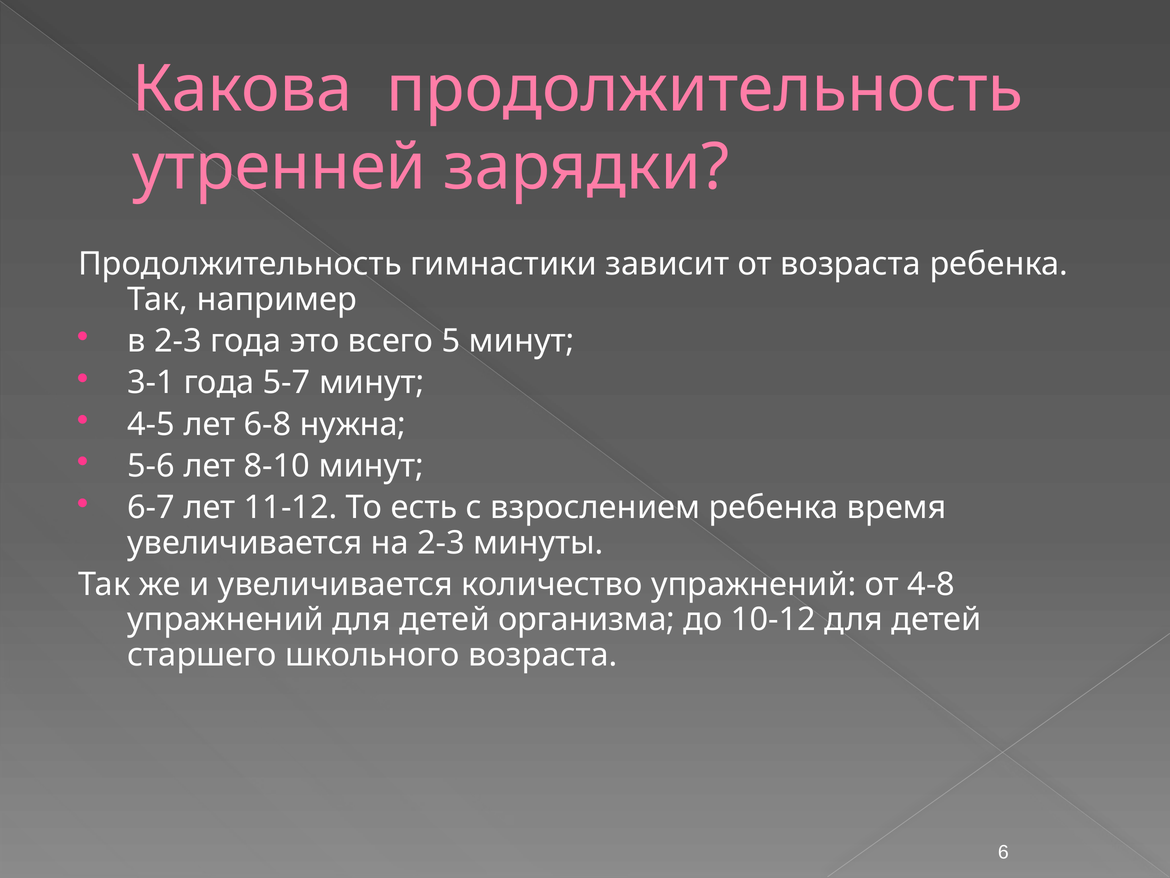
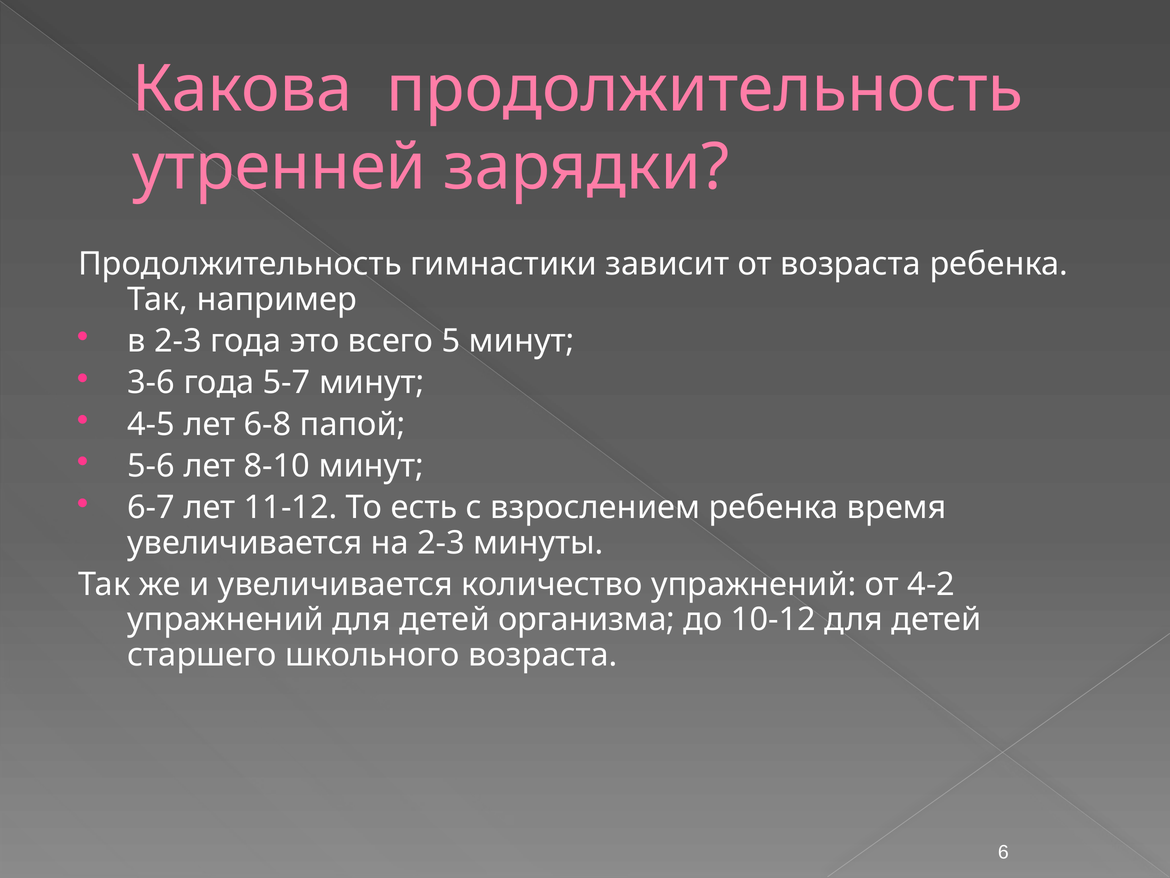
3-1: 3-1 -> 3-6 (151, 383)
нужна: нужна -> папой (353, 424)
4-8: 4-8 -> 4-2 (931, 584)
